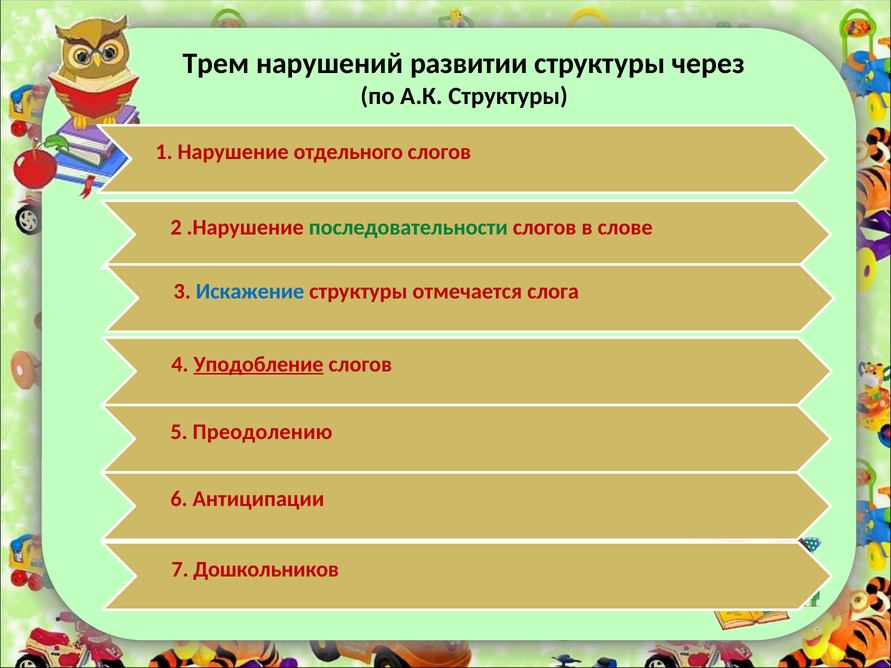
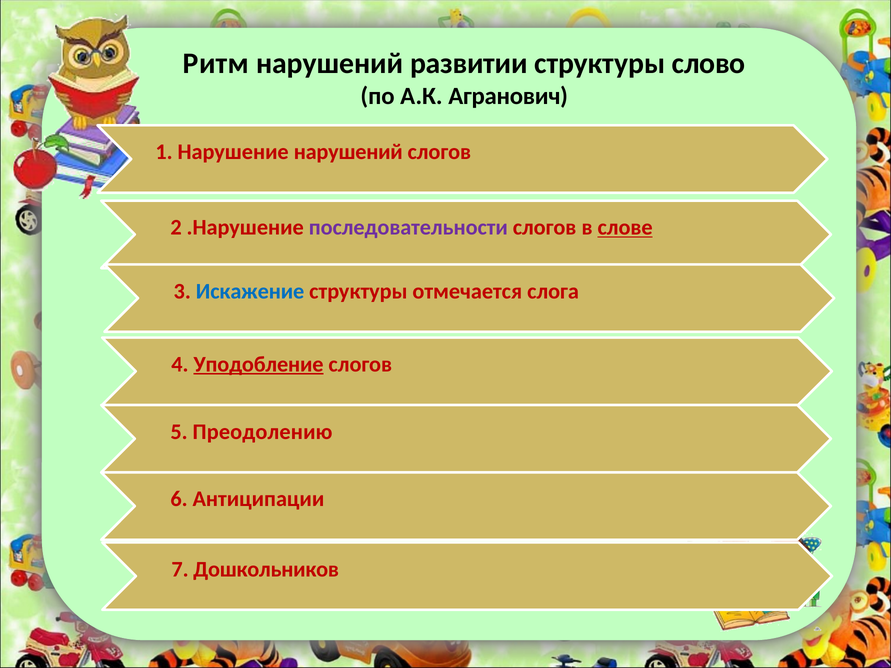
Трем: Трем -> Ритм (216, 64)
через: через -> слово (709, 64)
А.К Структуры: Структуры -> Агранович (508, 96)
Нарушение отдельного: отдельного -> нарушений (348, 152)
последовательности colour: green -> purple (408, 228)
слове underline: none -> present (625, 228)
